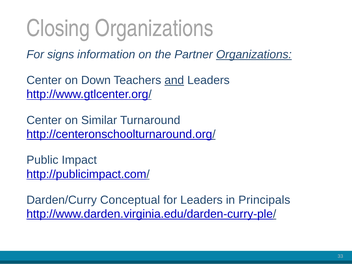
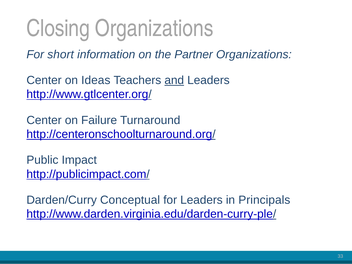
signs: signs -> short (61, 54)
Organizations underline: present -> none (254, 54)
Down: Down -> Ideas (96, 80)
Similar: Similar -> Failure (99, 120)
